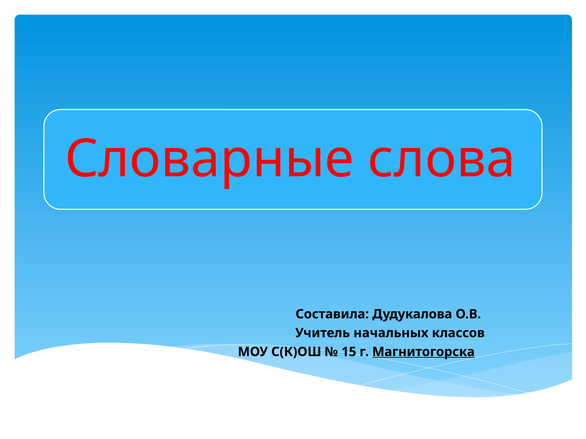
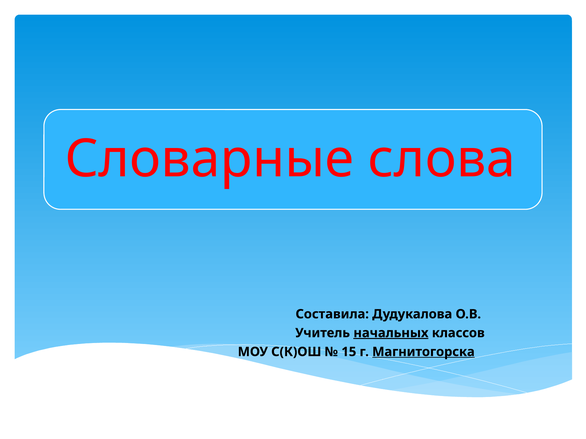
начальных underline: none -> present (391, 333)
